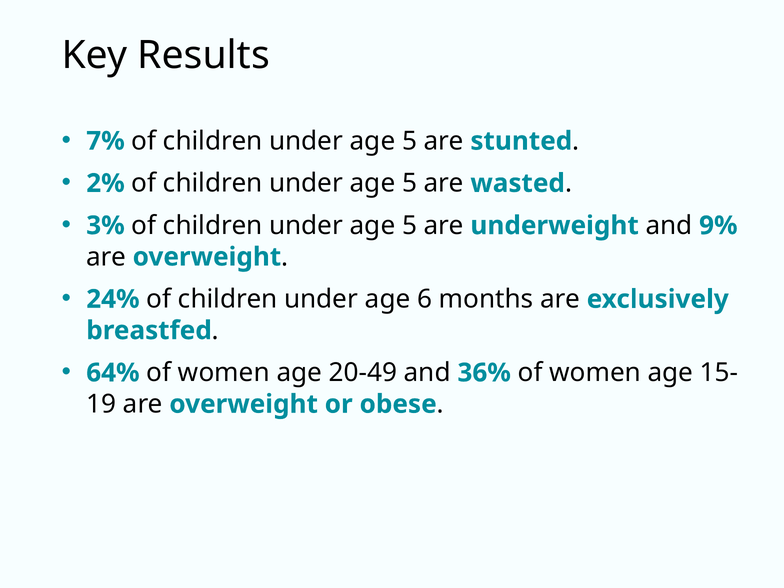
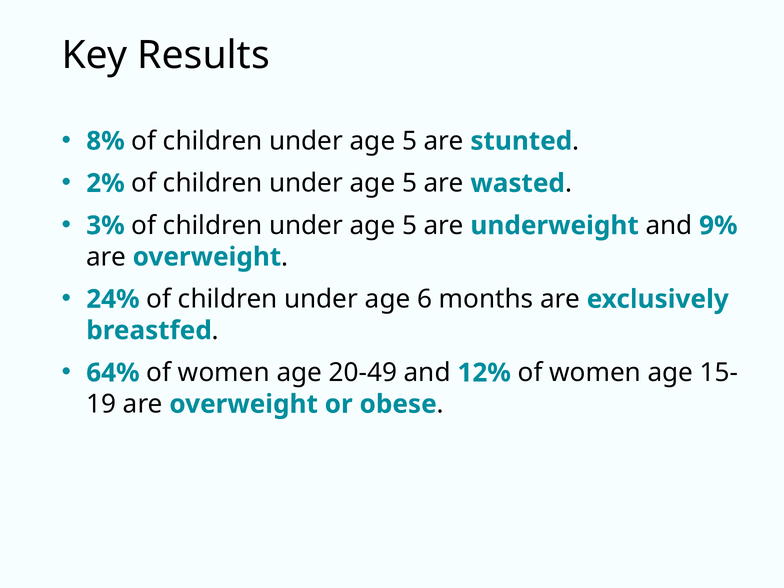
7%: 7% -> 8% (105, 141)
36%: 36% -> 12% (484, 373)
